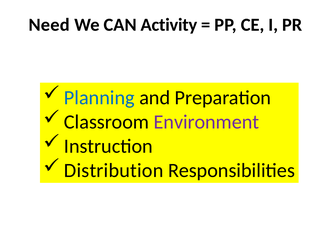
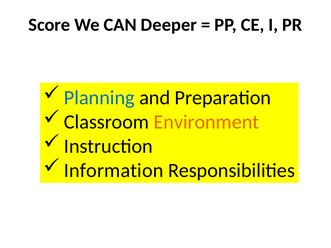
Need: Need -> Score (49, 25)
Activity: Activity -> Deeper (169, 25)
Environment colour: purple -> orange (206, 122)
Distribution: Distribution -> Information (114, 171)
